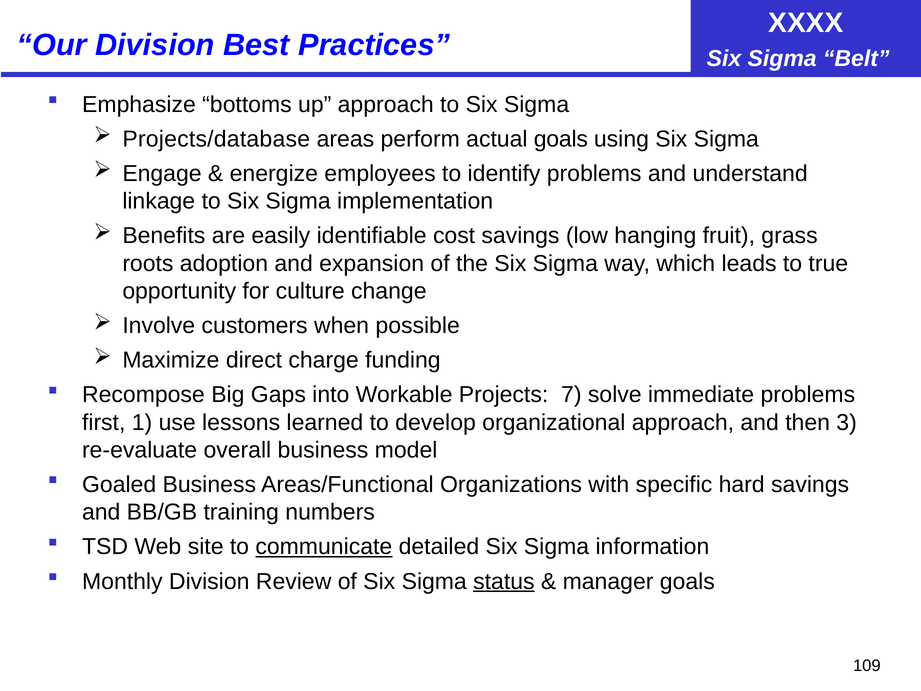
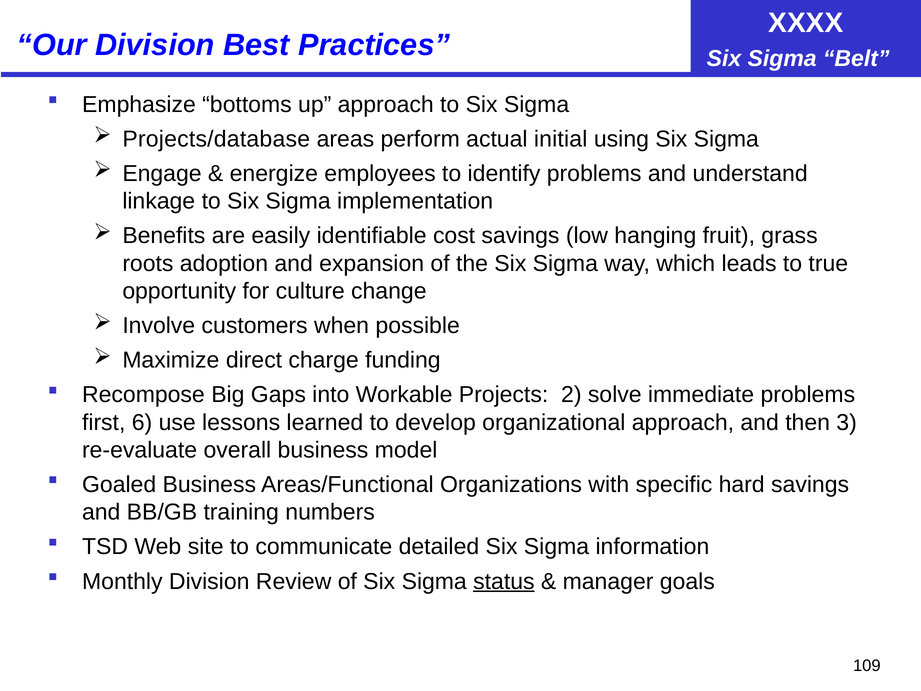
actual goals: goals -> initial (561, 139)
7: 7 -> 2 (571, 395)
1: 1 -> 6 (142, 422)
communicate underline: present -> none (324, 547)
